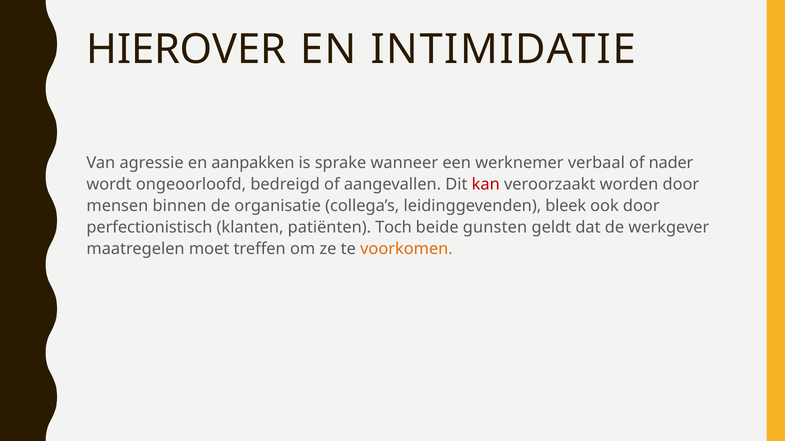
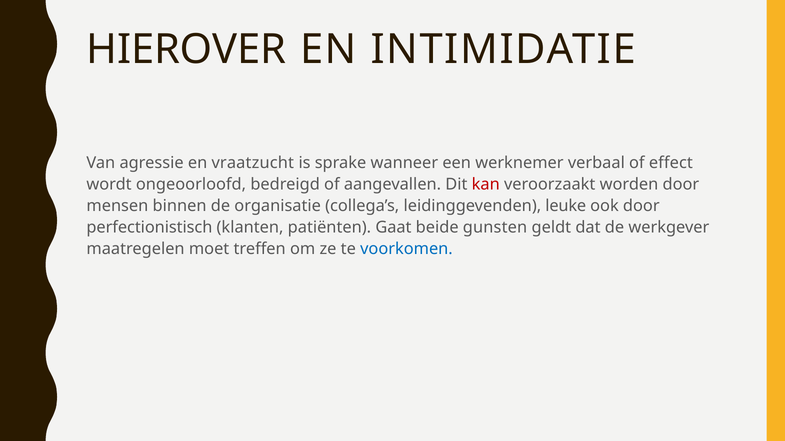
aanpakken: aanpakken -> vraatzucht (253, 163)
nader: nader -> effect (671, 163)
bleek: bleek -> leuke (566, 206)
Toch: Toch -> Gaat (393, 228)
voorkomen colour: orange -> blue (406, 249)
